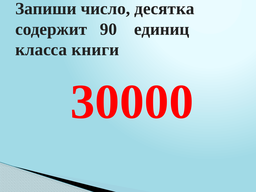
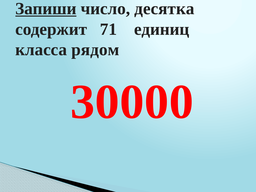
Запиши underline: none -> present (46, 9)
90: 90 -> 71 (108, 29)
книги: книги -> рядом (95, 50)
